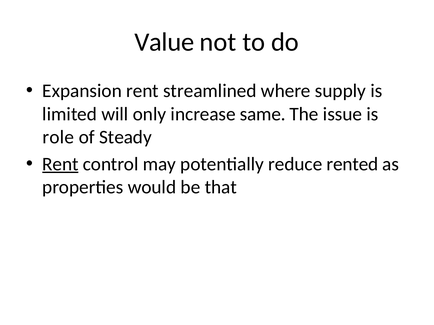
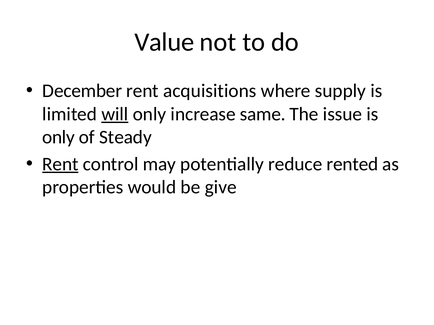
Expansion: Expansion -> December (82, 91)
streamlined: streamlined -> acquisitions (210, 91)
will underline: none -> present (115, 114)
role: role -> only (58, 137)
that: that -> give (221, 188)
